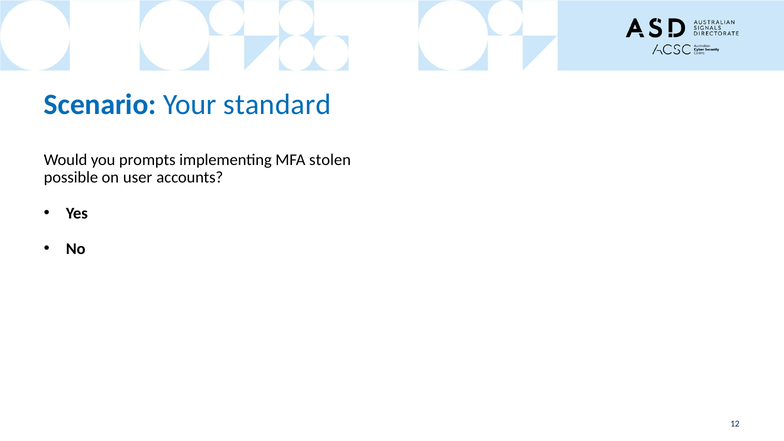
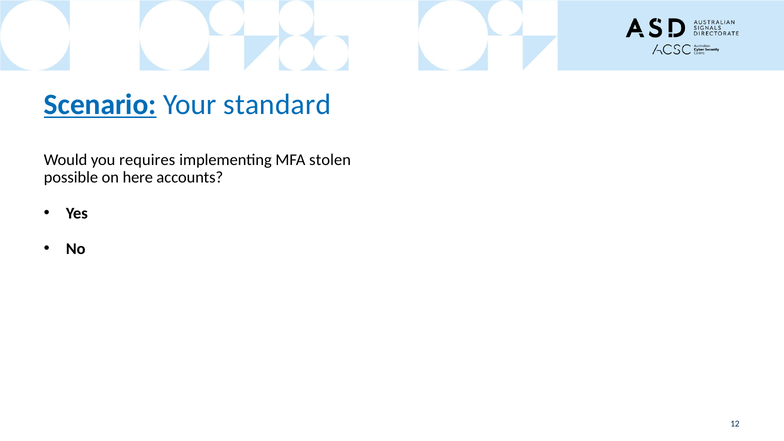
Scenario underline: none -> present (100, 105)
prompts: prompts -> requires (147, 160)
user: user -> here (138, 178)
